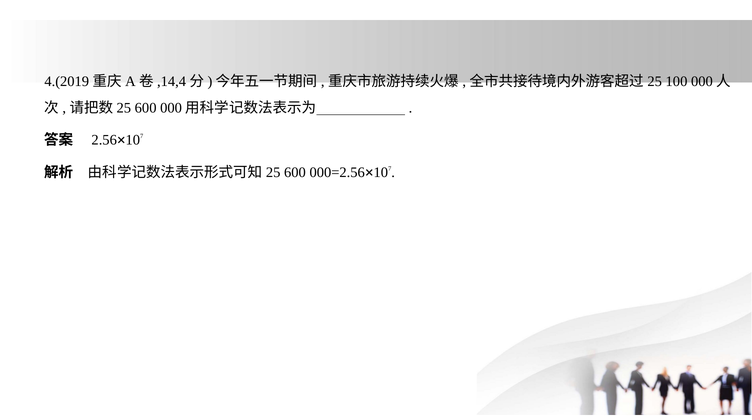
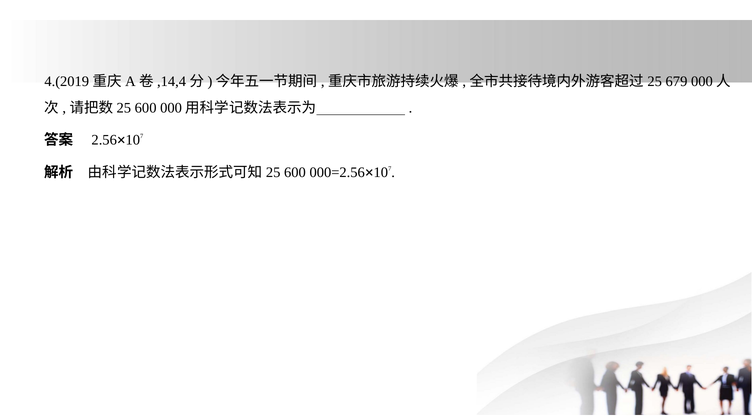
100: 100 -> 679 (676, 82)
